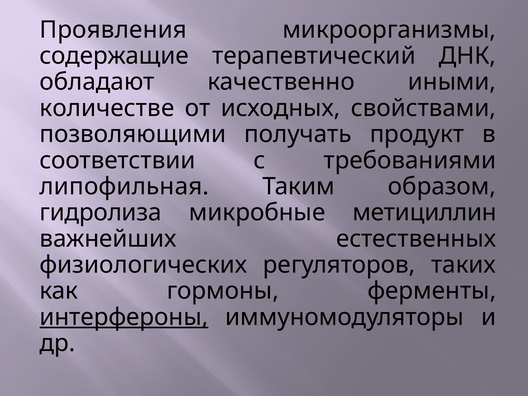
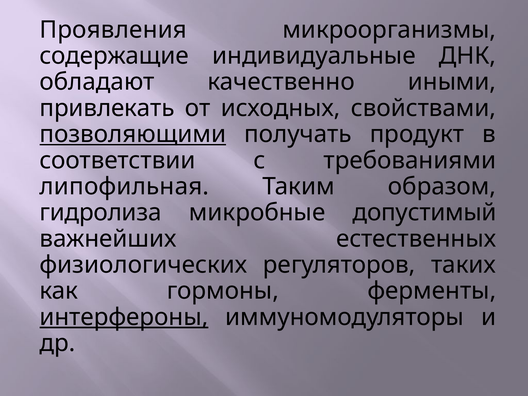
терапевтический: терапевтический -> индивидуальные (314, 56)
количестве: количестве -> привлекать (107, 108)
позволяющими underline: none -> present (133, 134)
метициллин: метициллин -> допустимый (425, 213)
